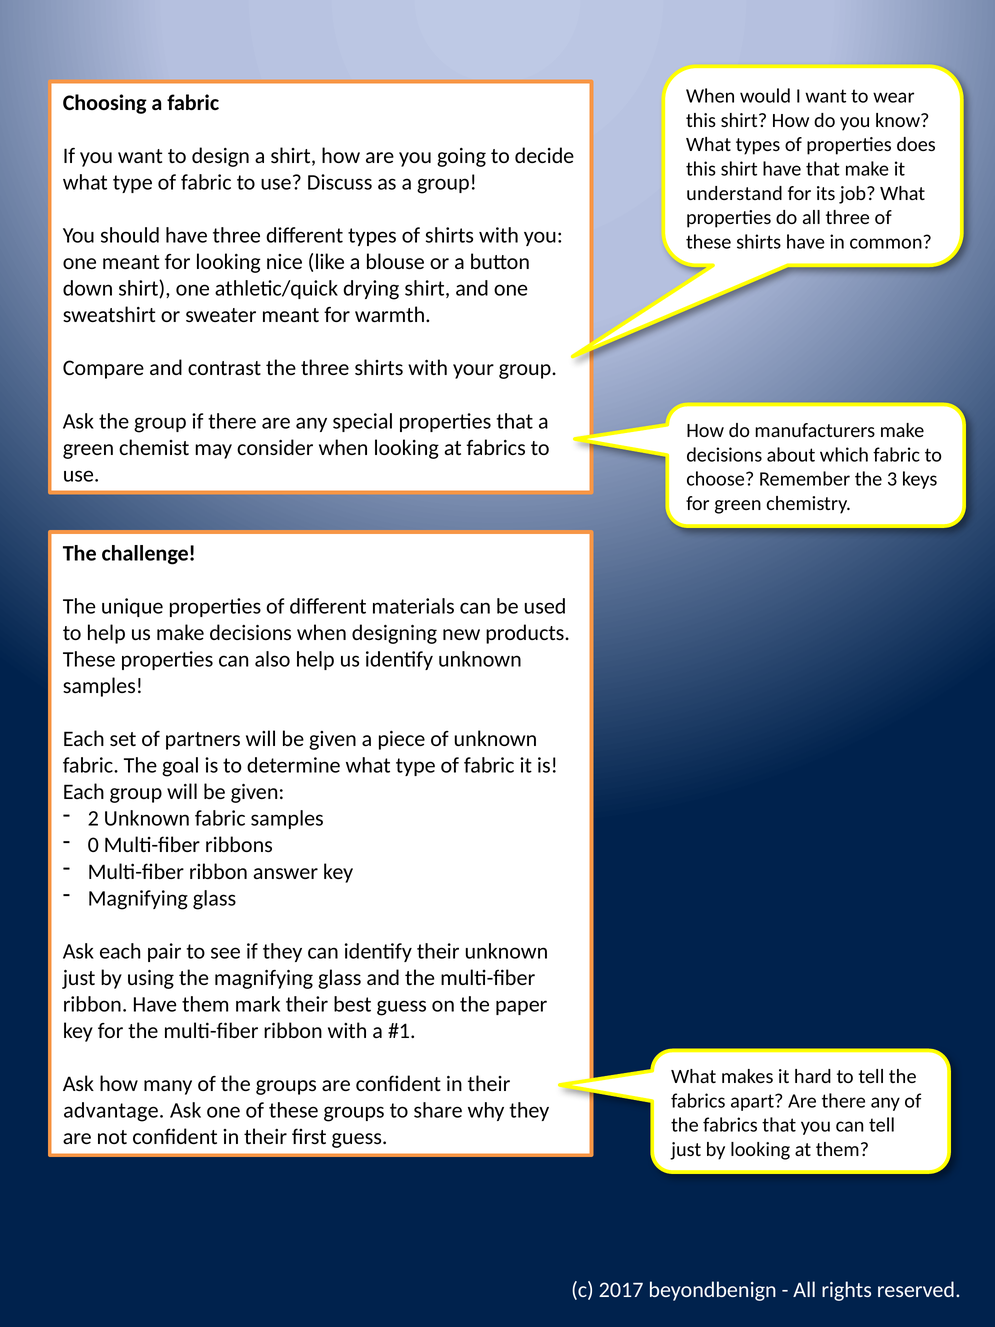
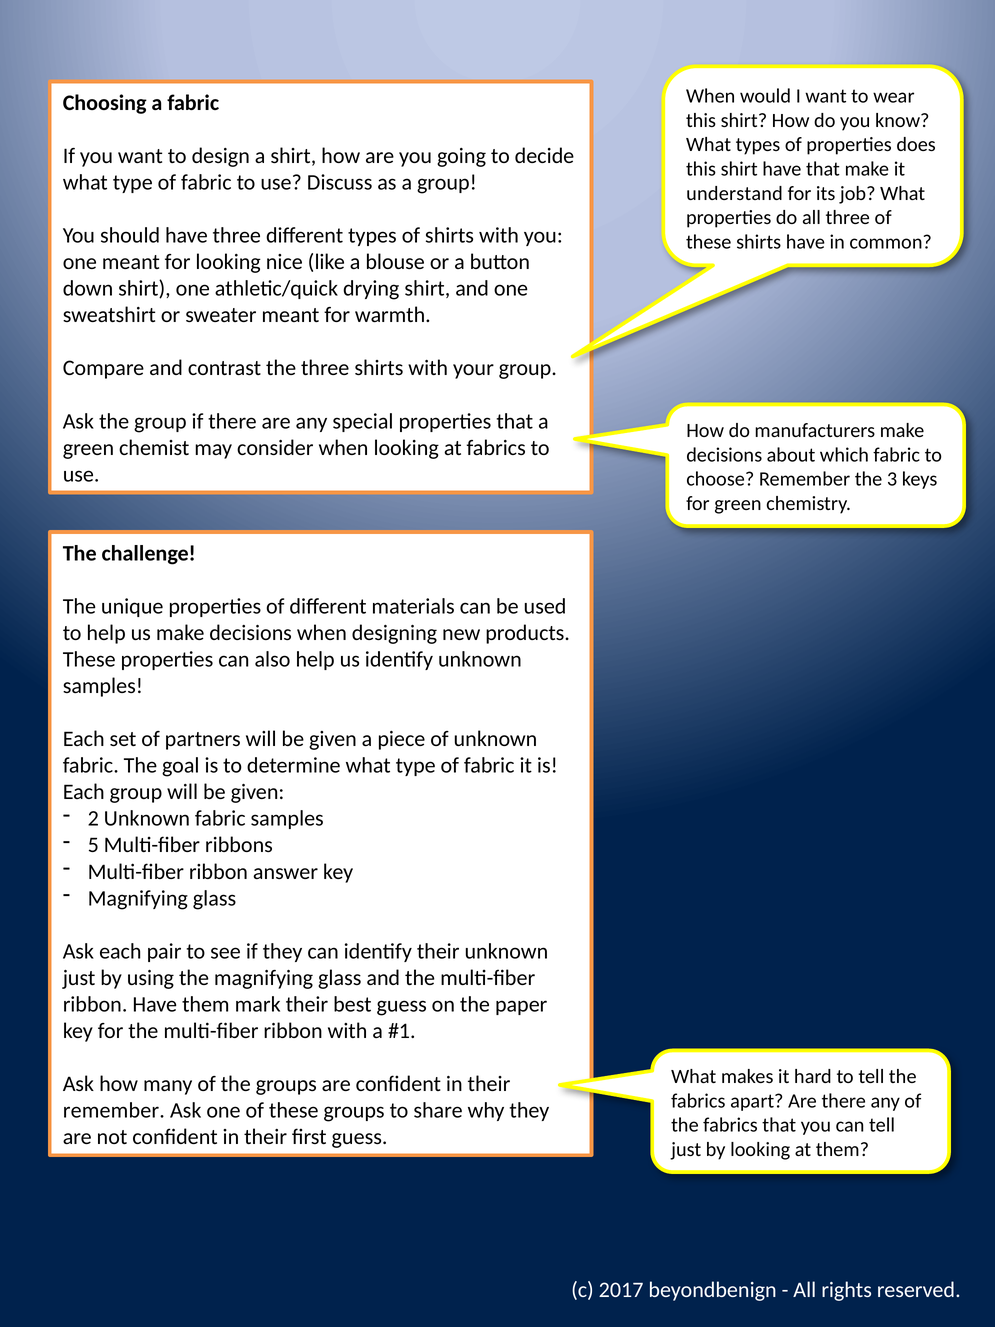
0: 0 -> 5 (93, 845)
advantage: advantage -> remember (114, 1110)
